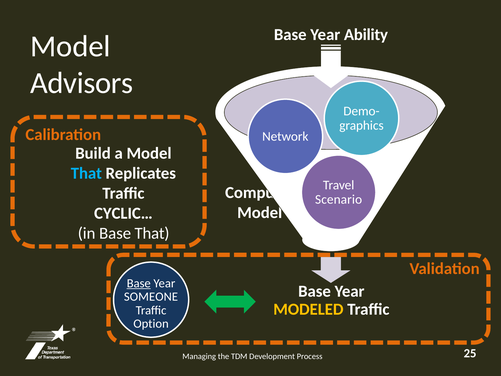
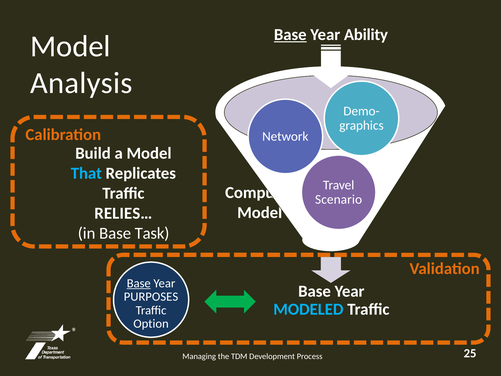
Base underline: none -> present (290, 35)
Advisors: Advisors -> Analysis (81, 83)
CYCLIC…: CYCLIC… -> RELIES… (123, 213)
Base That: That -> Task (152, 233)
SOMEONE: SOMEONE -> PURPOSES (151, 297)
MODELED colour: yellow -> light blue (308, 309)
